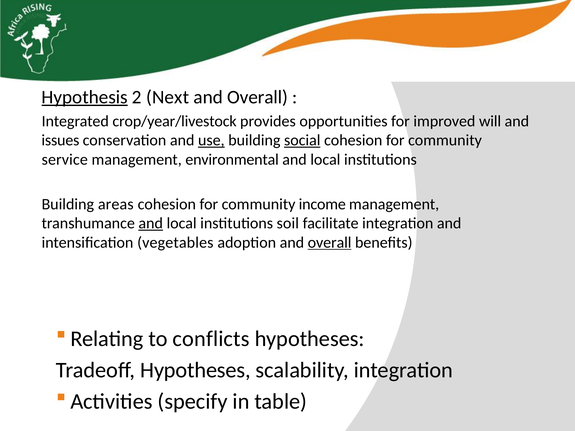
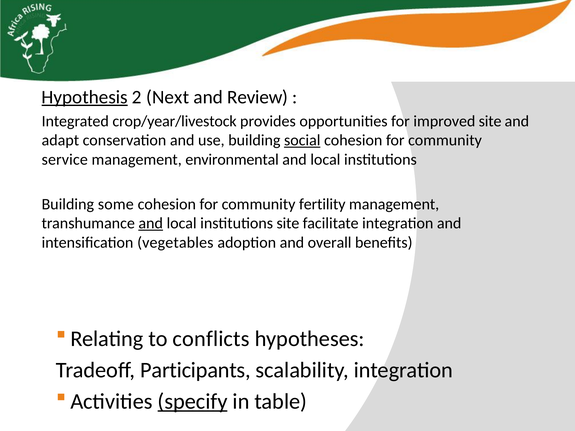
Overall: Overall -> Review (258, 97)
improved will: will -> site (490, 121)
issues: issues -> adapt (60, 140)
use underline: present -> none (211, 140)
areas: areas -> some (116, 204)
income: income -> fertility (322, 204)
institutions soil: soil -> site (288, 223)
overall underline: present -> none (330, 243)
Tradeoff Hypotheses: Hypotheses -> Participants (195, 370)
specify underline: none -> present (193, 402)
